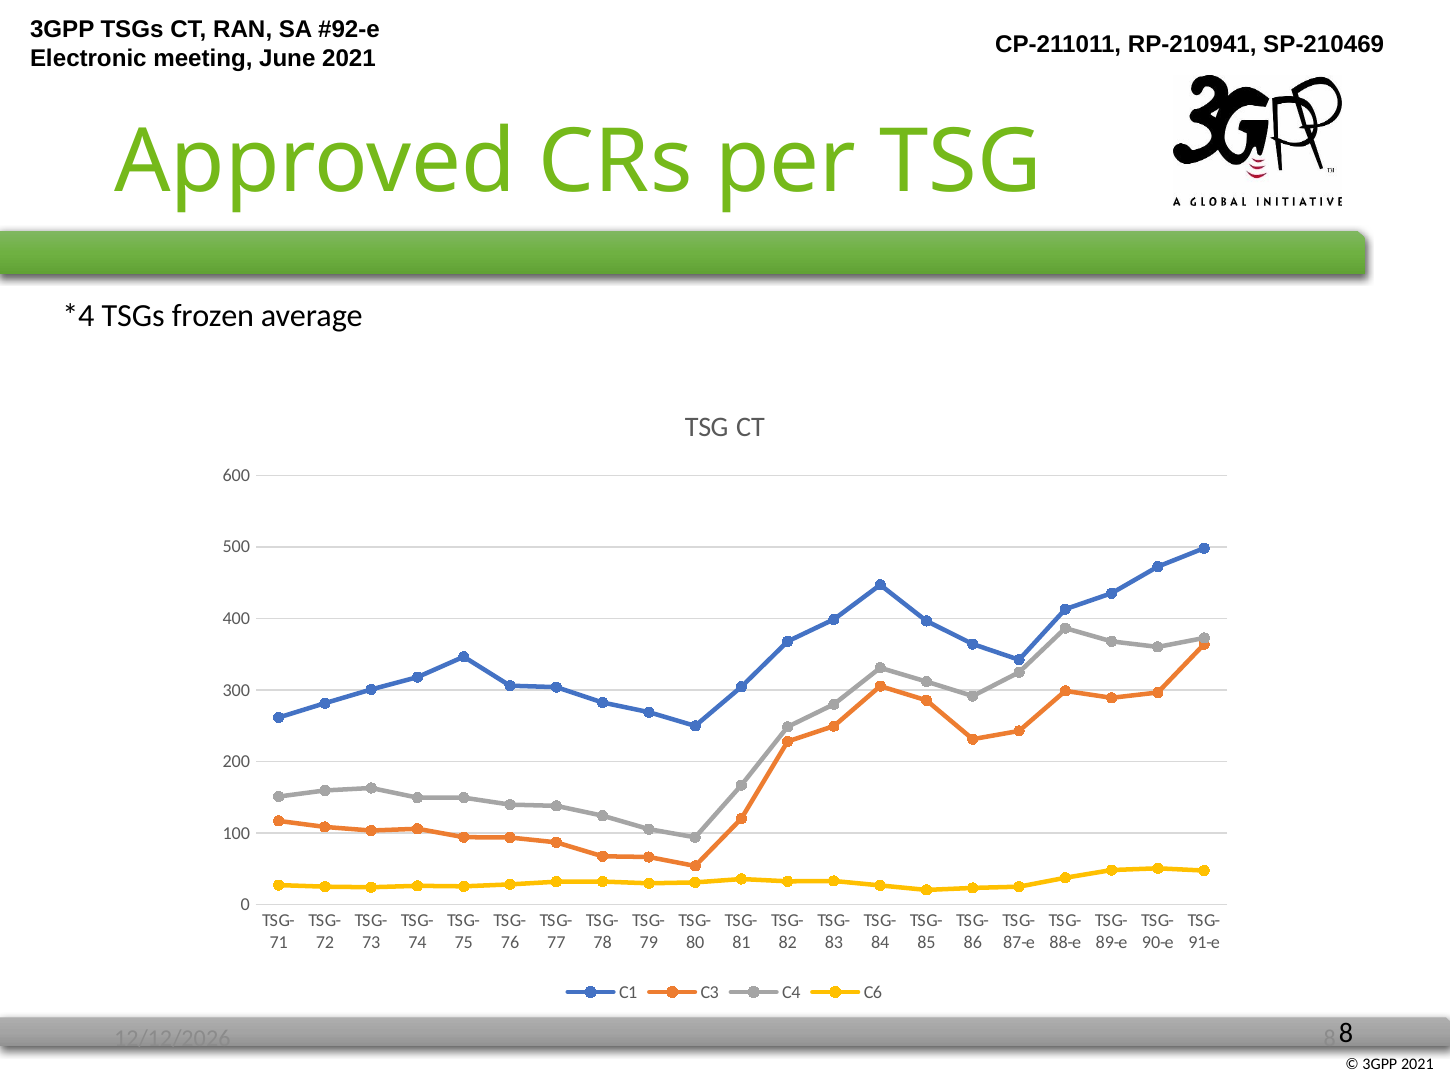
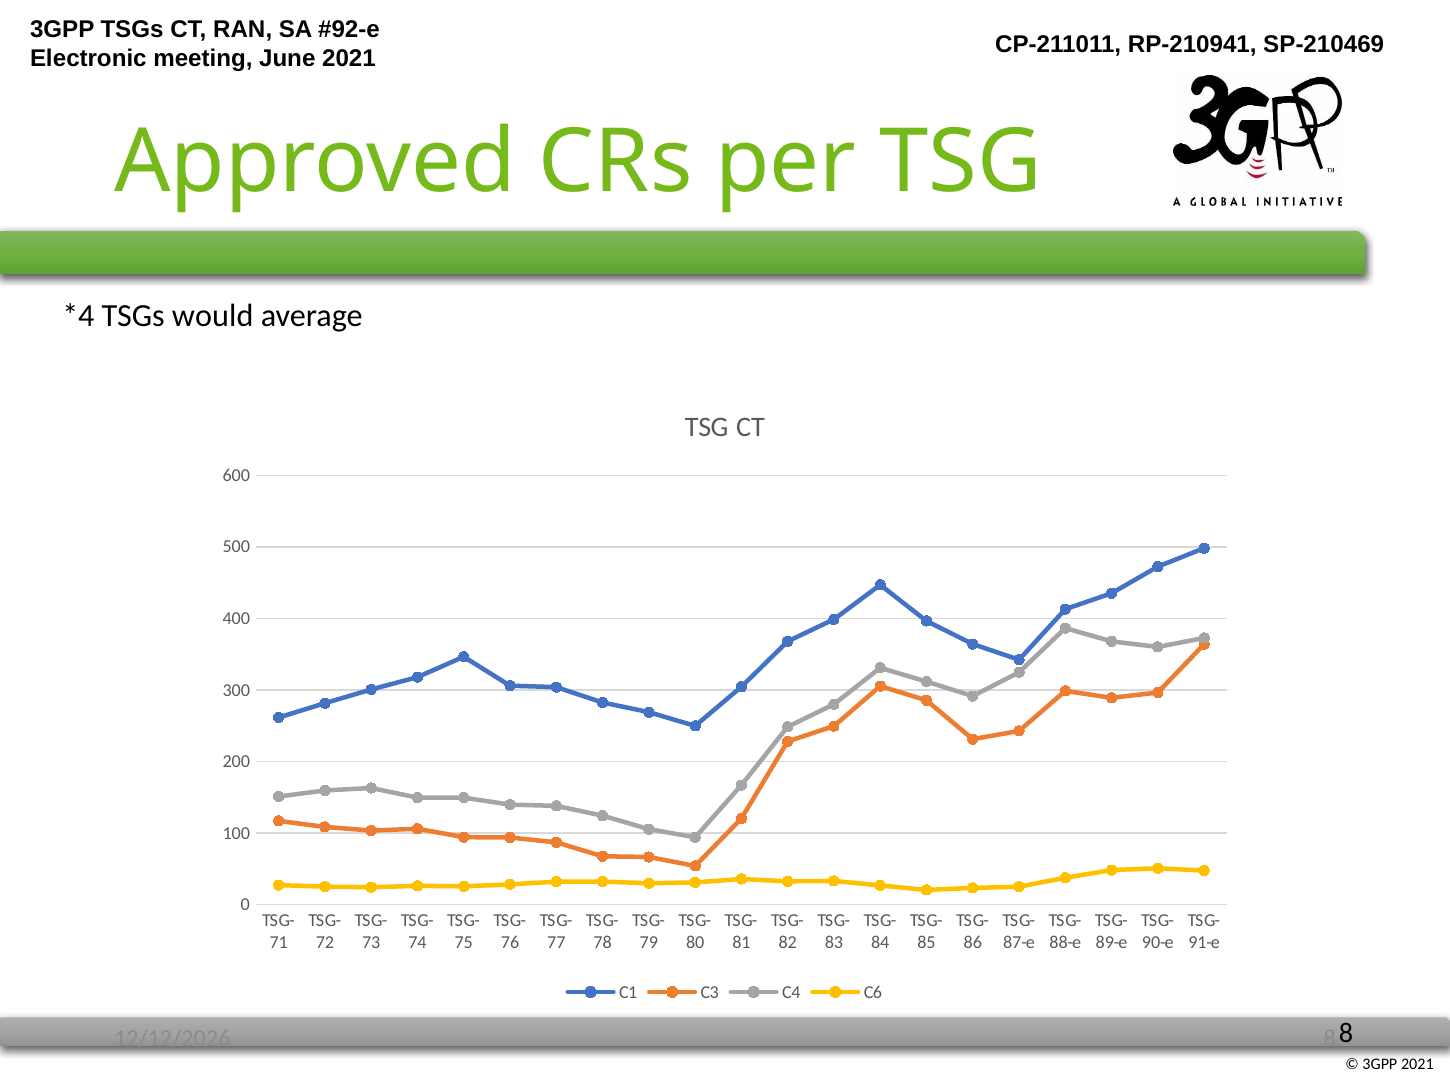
frozen: frozen -> would (213, 316)
